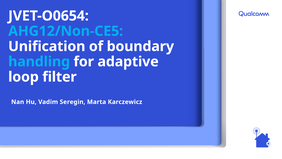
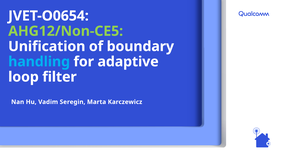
AHG12/Non-CE5 colour: light blue -> light green (66, 31)
